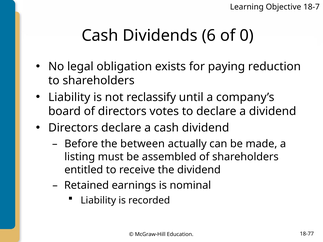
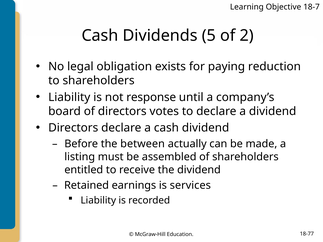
6: 6 -> 5 (209, 36)
0: 0 -> 2 (247, 36)
reclassify: reclassify -> response (151, 97)
nominal: nominal -> services (190, 186)
